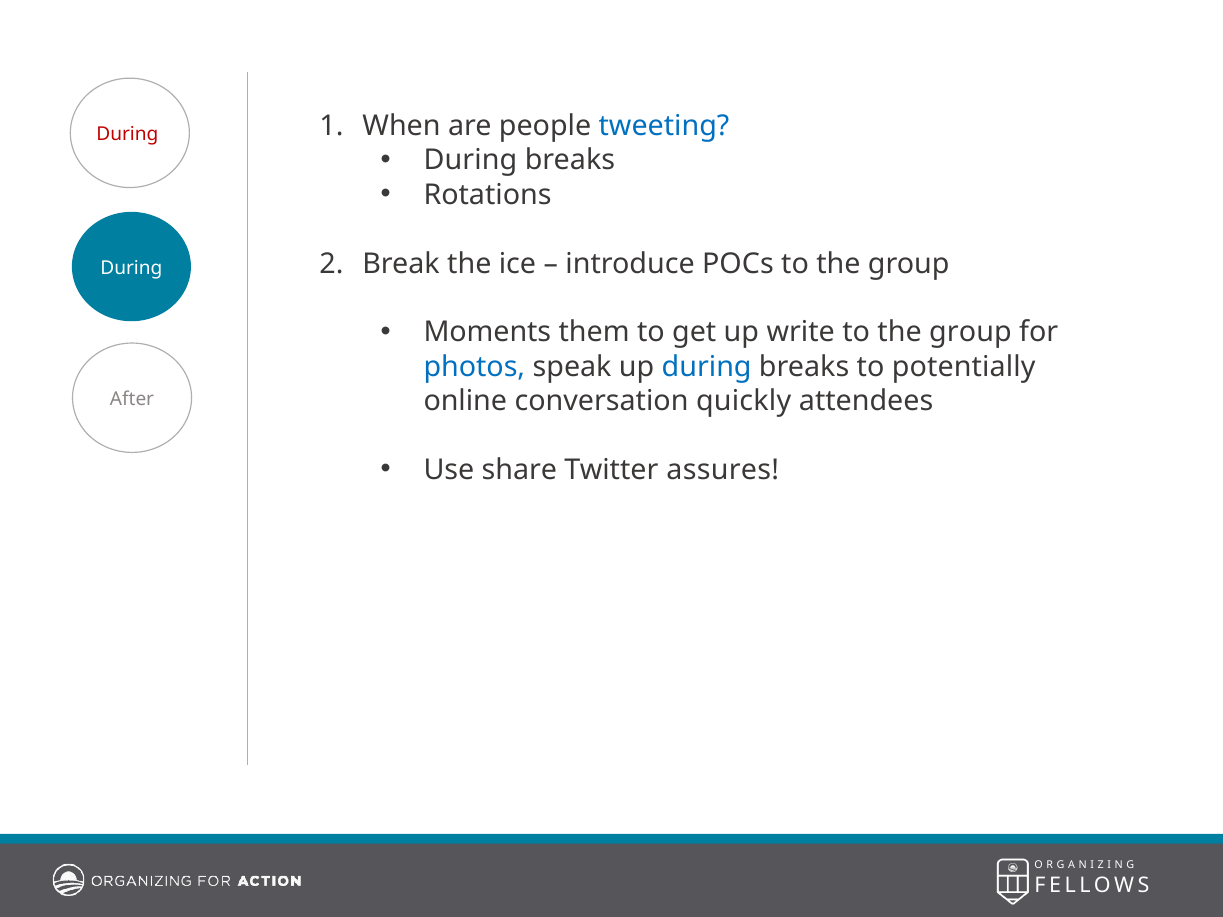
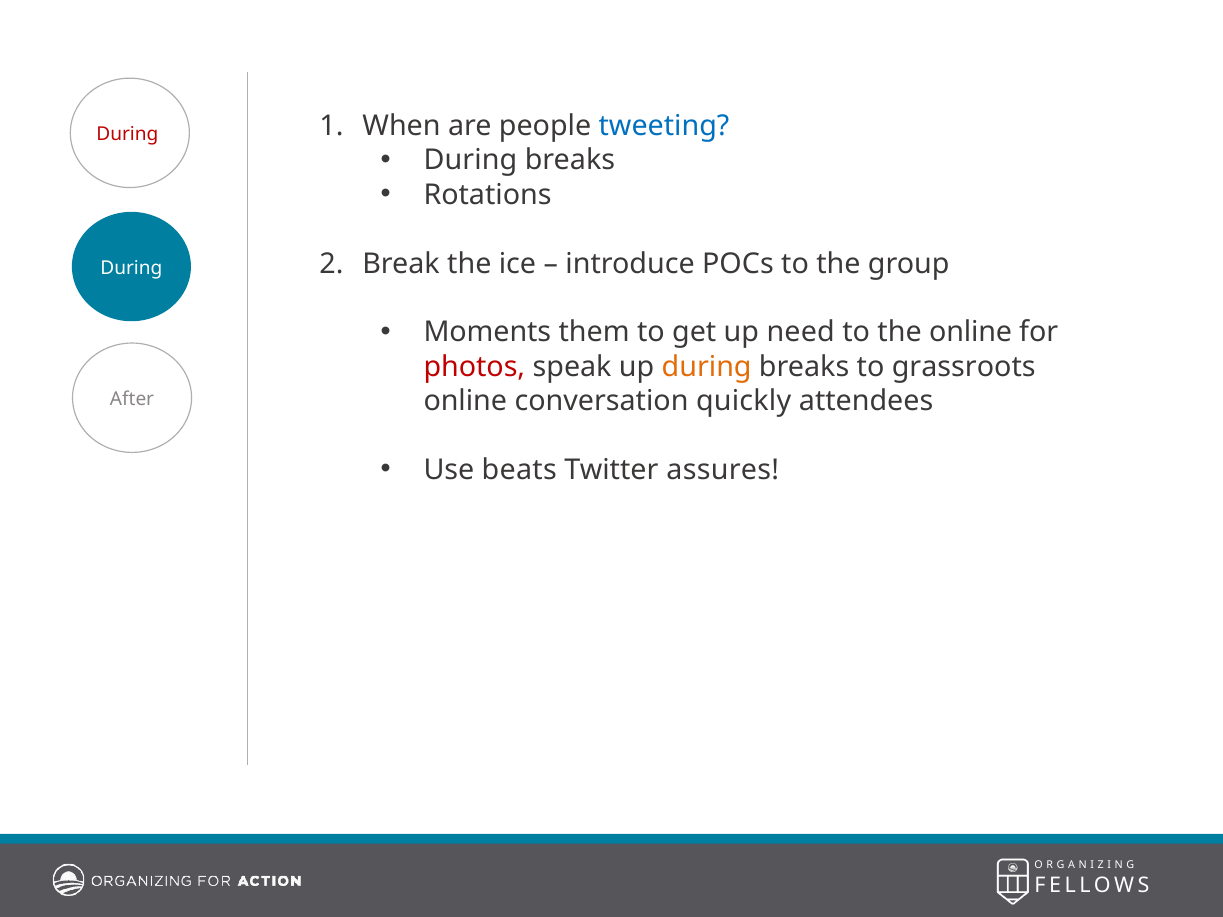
write: write -> need (801, 332)
group: group -> online (971, 332)
photos colour: blue -> red (474, 367)
during colour: blue -> orange (707, 367)
potentially: potentially -> grassroots (964, 367)
share: share -> beats (519, 470)
